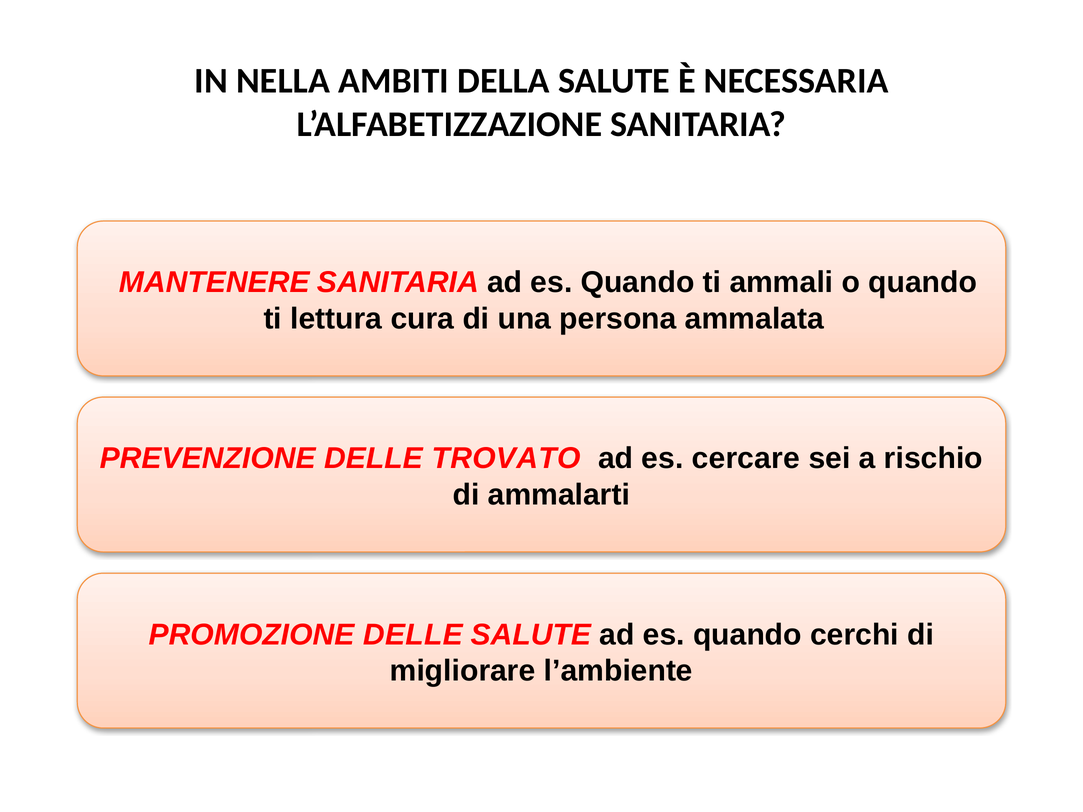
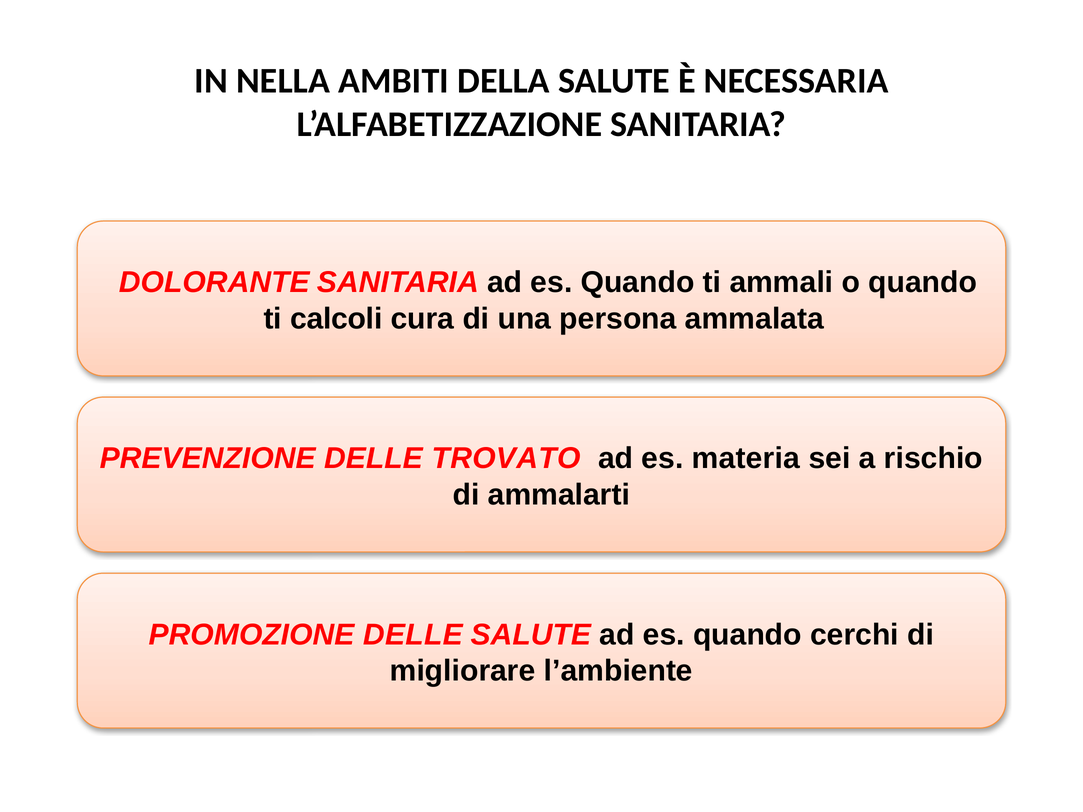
MANTENERE: MANTENERE -> DOLORANTE (214, 283)
lettura: lettura -> calcoli (336, 319)
cercare: cercare -> materia (746, 459)
